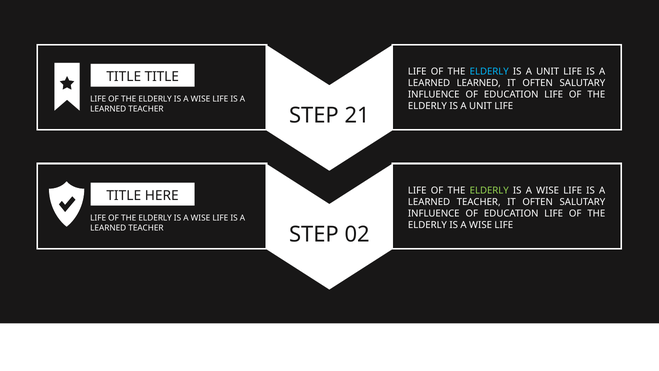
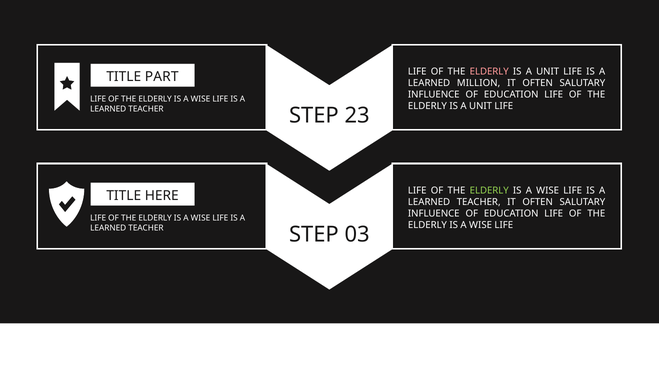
TITLE TITLE: TITLE -> PART (162, 77)
ELDERLY colour: light blue -> pink (489, 72)
LEARNED LEARNED: LEARNED -> MILLION (479, 83)
21: 21 -> 23 (357, 116)
02: 02 -> 03 (357, 234)
